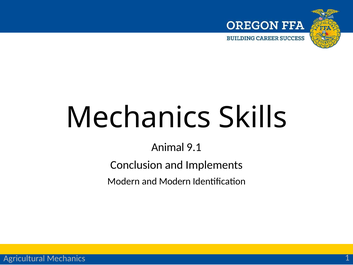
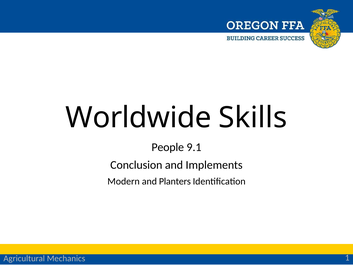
Mechanics: Mechanics -> Worldwide (138, 118)
Animal: Animal -> People (168, 147)
and Modern: Modern -> Planters (175, 181)
